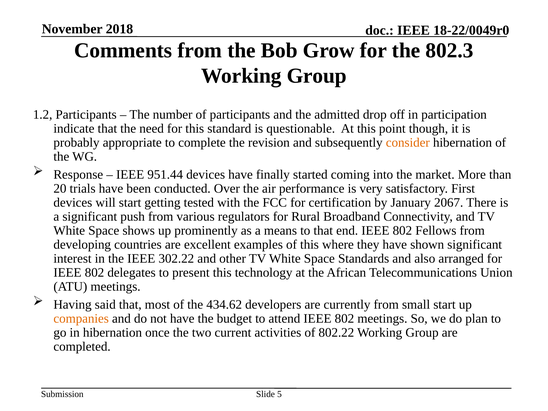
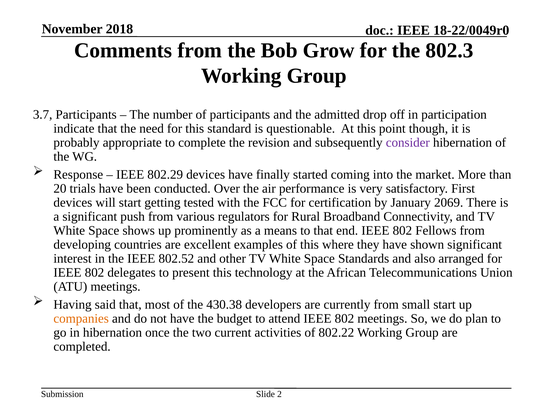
1.2: 1.2 -> 3.7 (43, 115)
consider colour: orange -> purple (408, 143)
951.44: 951.44 -> 802.29 (165, 175)
2067: 2067 -> 2069 (449, 203)
302.22: 302.22 -> 802.52 (176, 259)
434.62: 434.62 -> 430.38 (224, 305)
5: 5 -> 2 (279, 394)
